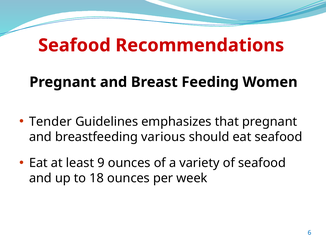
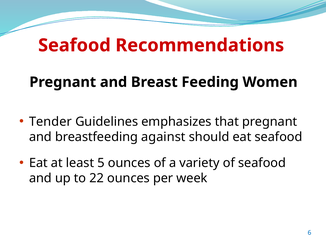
various: various -> against (163, 137)
9: 9 -> 5 (101, 163)
18: 18 -> 22 (97, 178)
